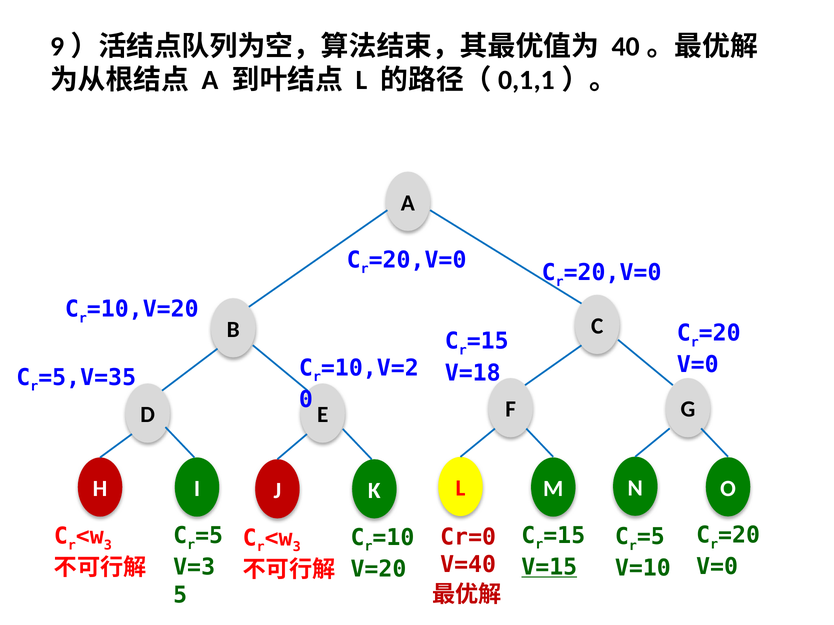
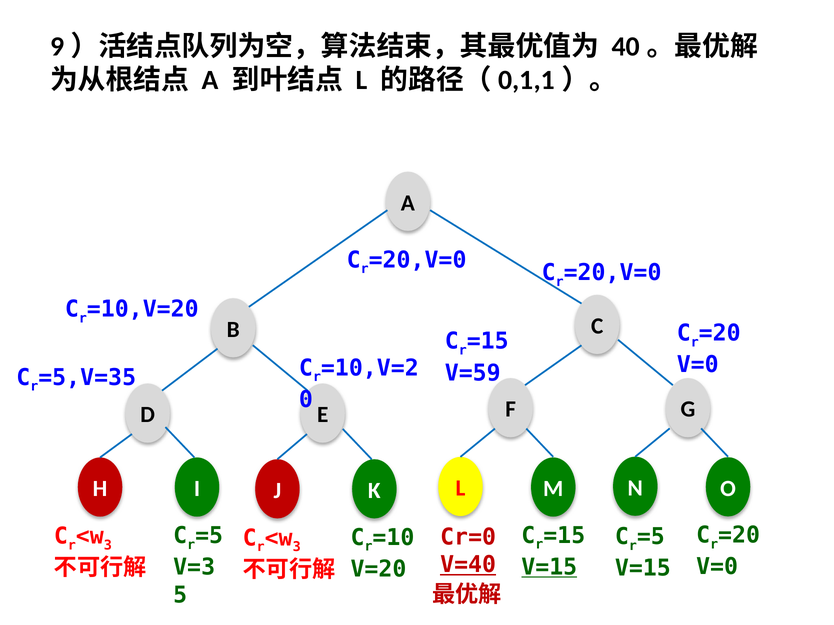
V=18: V=18 -> V=59 (473, 373)
V=40 underline: none -> present (468, 565)
V=10: V=10 -> V=15 (643, 569)
